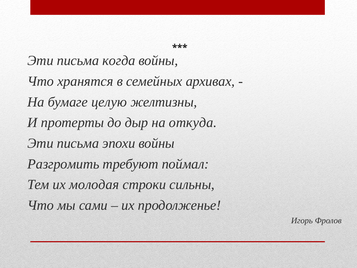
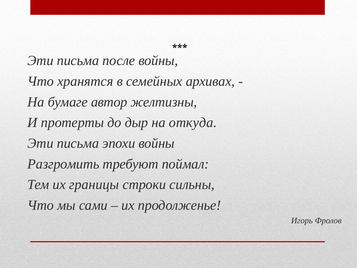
когда: когда -> после (119, 61)
целую: целую -> автор (109, 102)
молодая: молодая -> границы (94, 184)
